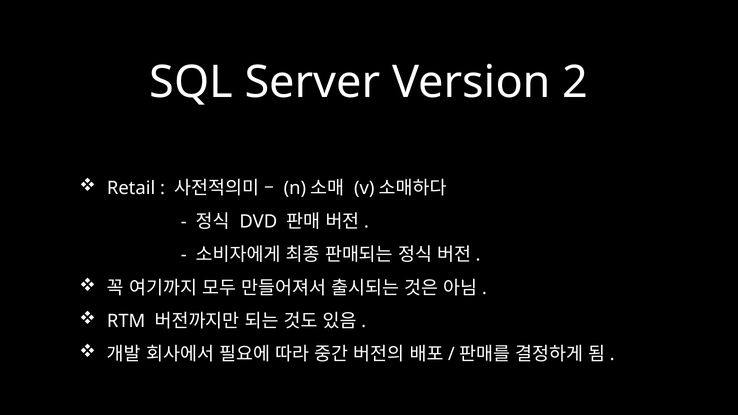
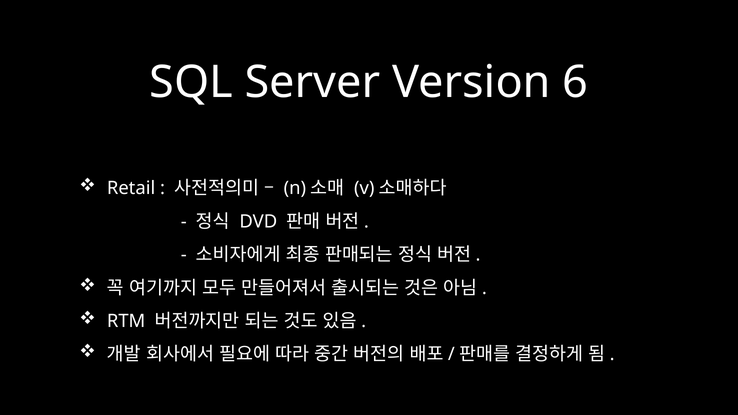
2: 2 -> 6 (575, 82)
